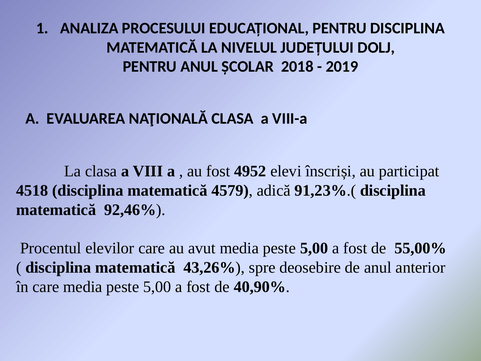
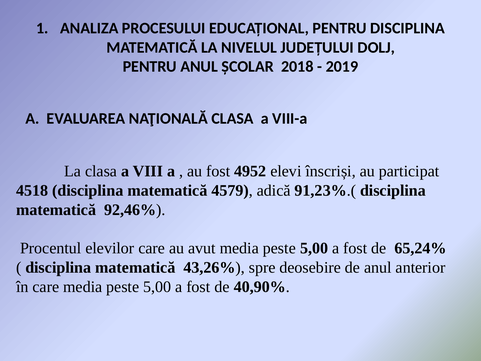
55,00%: 55,00% -> 65,24% (420, 248)
